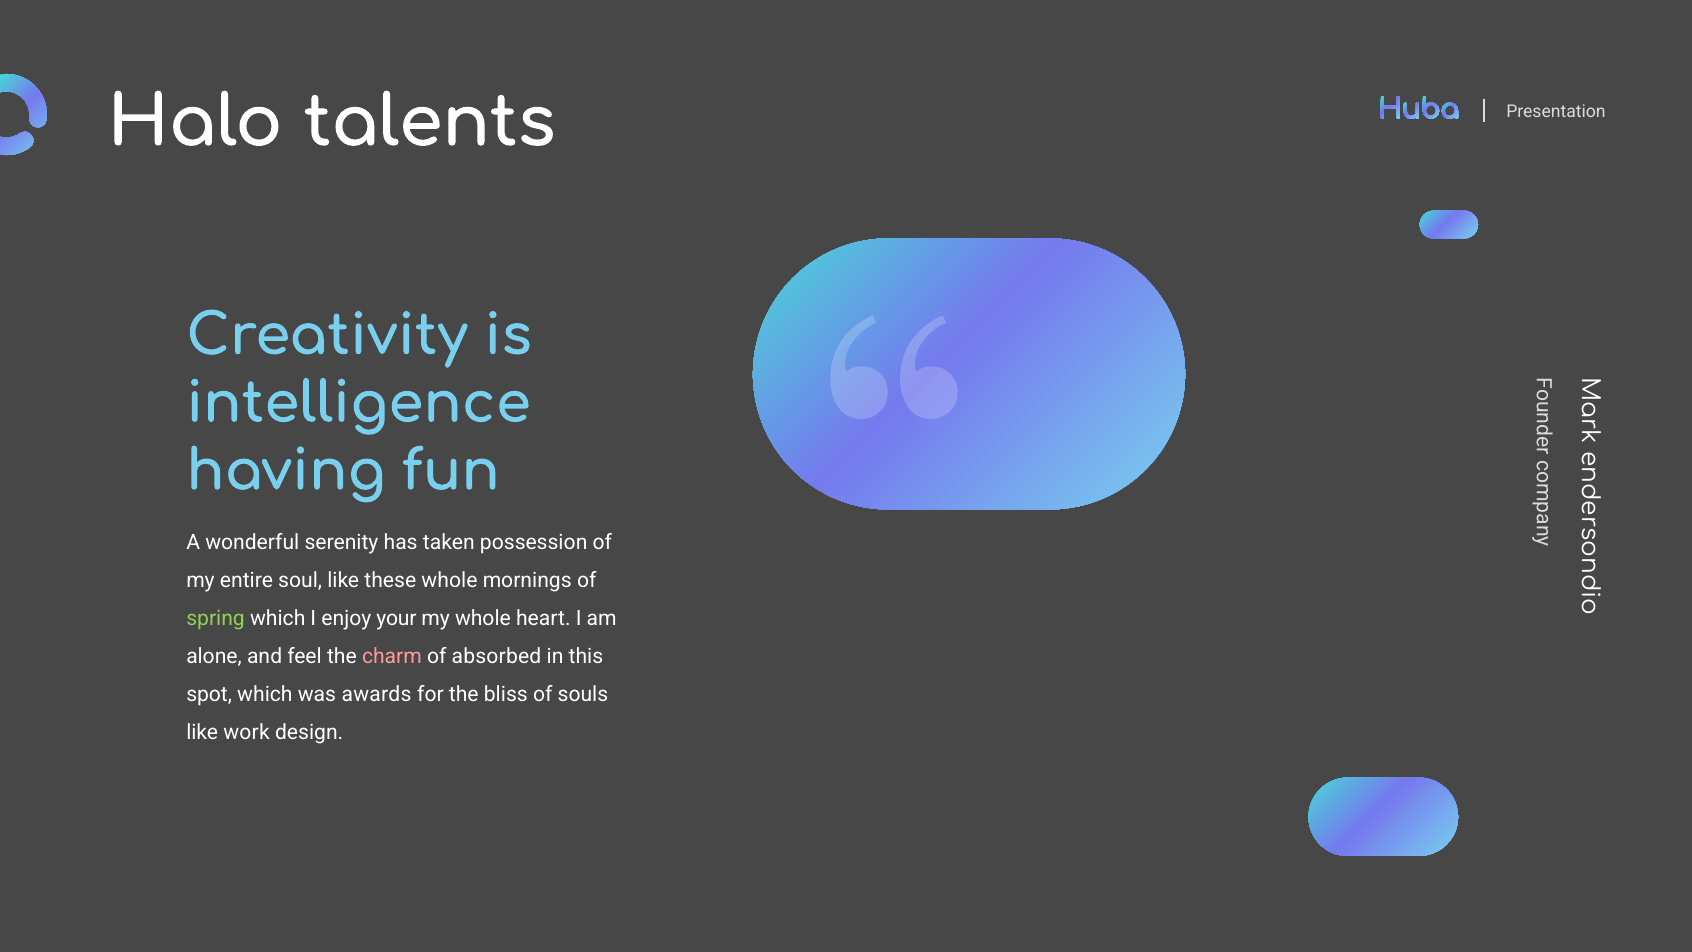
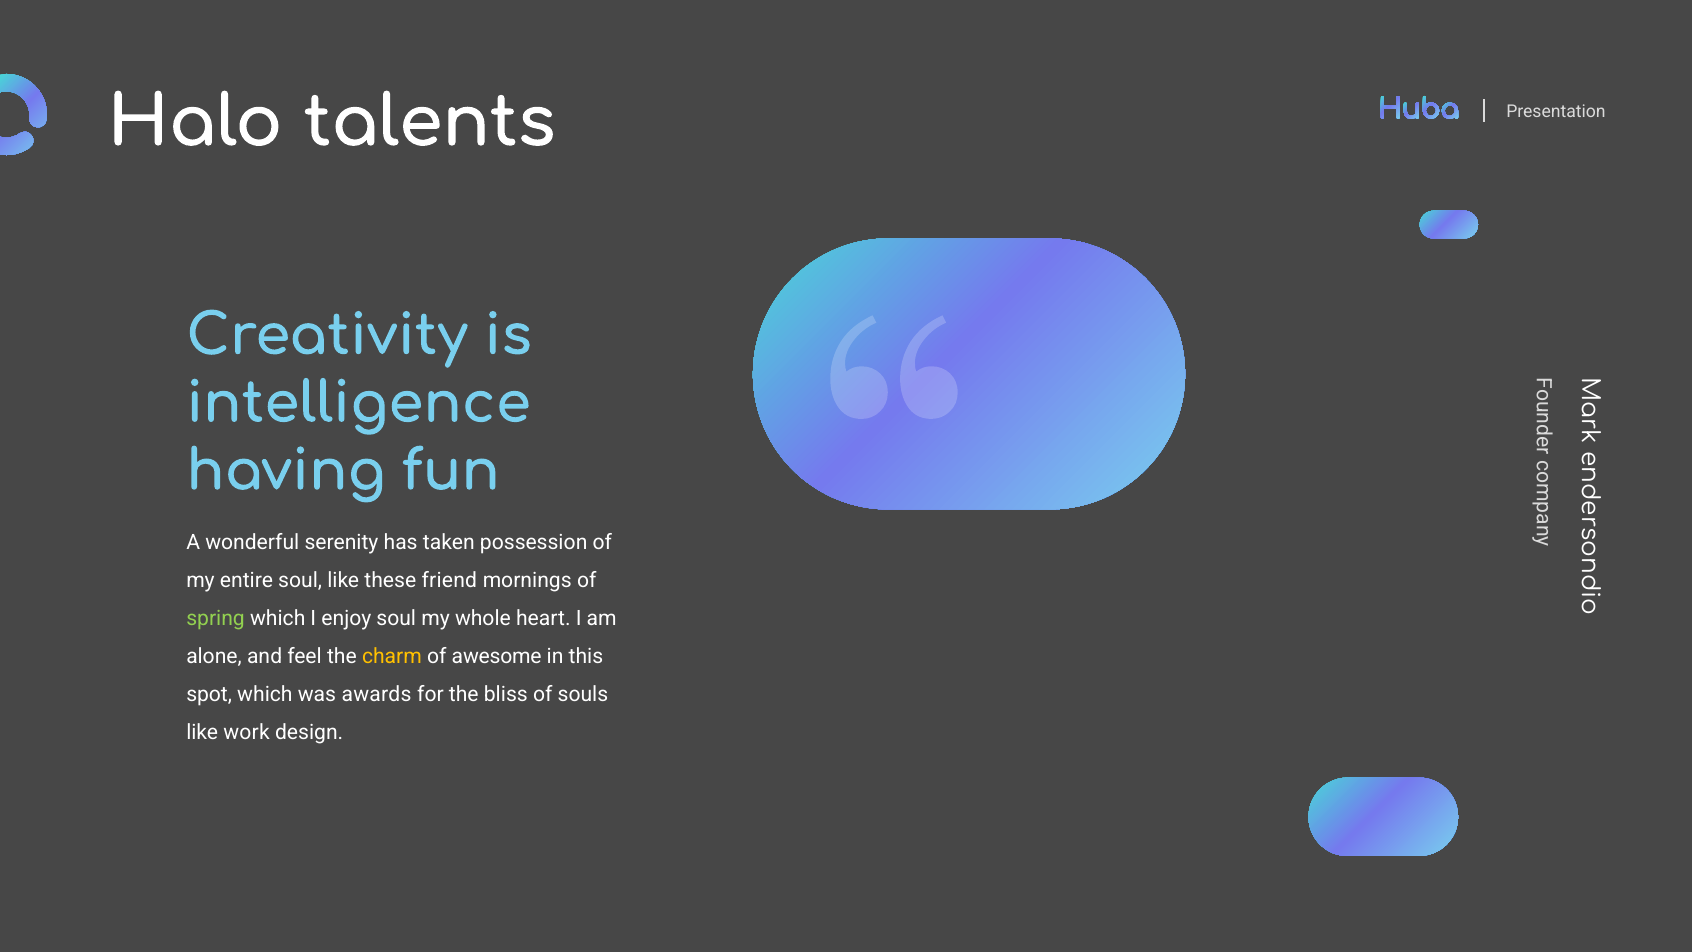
these whole: whole -> friend (449, 580)
enjoy your: your -> soul (396, 618)
charm colour: pink -> yellow (392, 657)
absorbed: absorbed -> awesome (497, 657)
